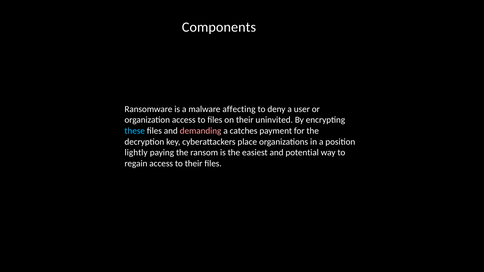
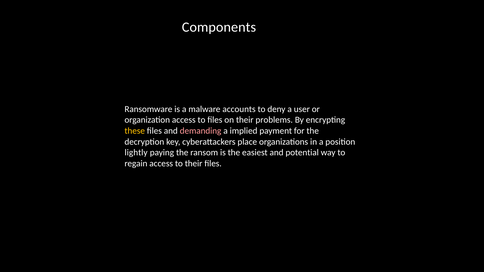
affecting: affecting -> accounts (239, 109)
uninvited: uninvited -> problems (274, 120)
these colour: light blue -> yellow (135, 131)
catches: catches -> implied (244, 131)
